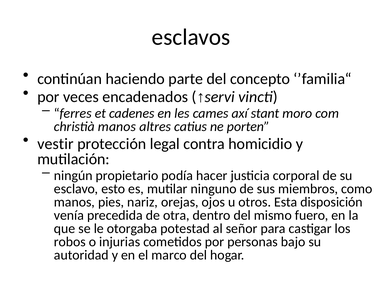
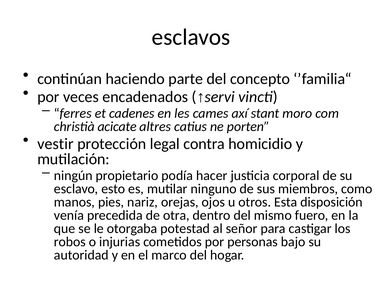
christià manos: manos -> acicate (117, 126)
